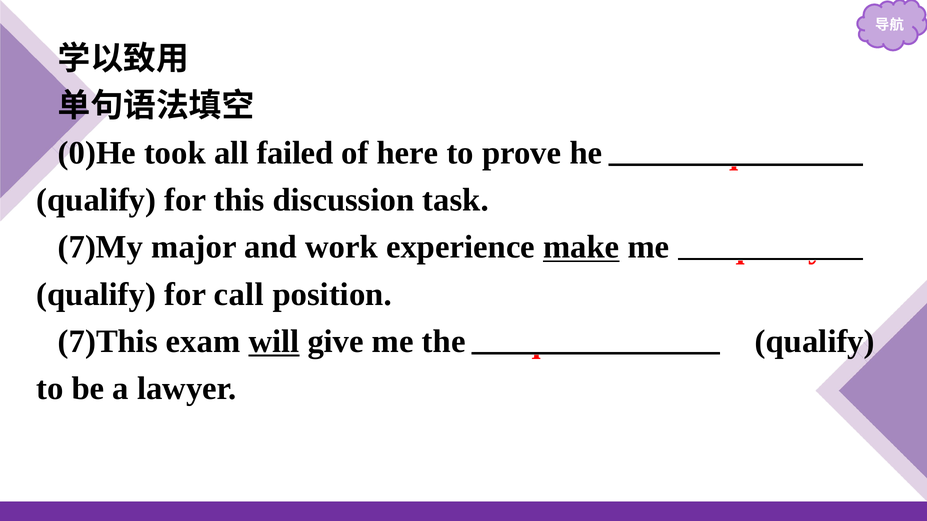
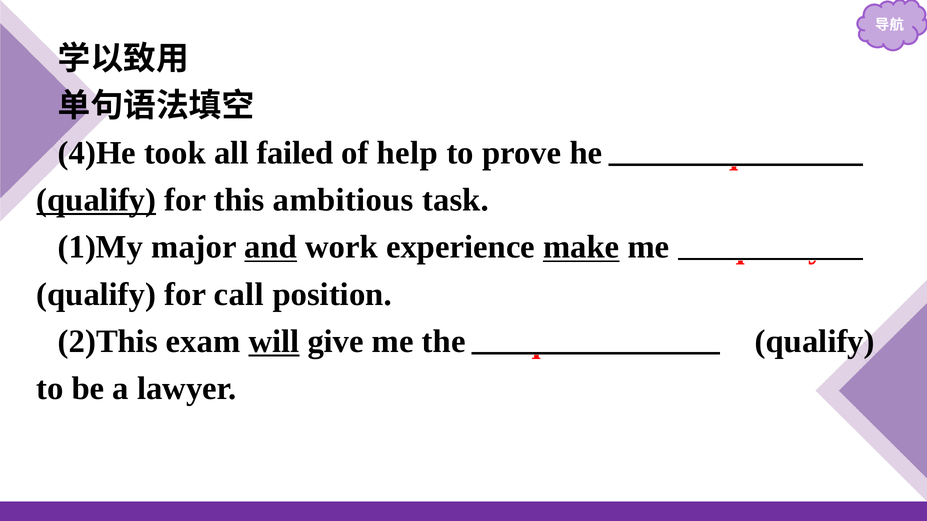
0)He: 0)He -> 4)He (97, 153)
here: here -> help (407, 153)
qualify underline: none -> present (96, 200)
discussion: discussion -> ambitious (343, 200)
7)My: 7)My -> 1)My (101, 247)
and underline: none -> present (271, 247)
7)This: 7)This -> 2)This (108, 342)
